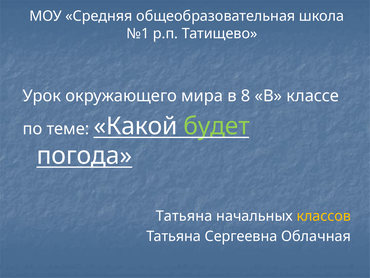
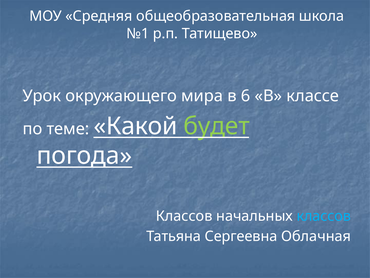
8: 8 -> 6 (246, 96)
Татьяна: Татьяна -> Классов (184, 216)
классов colour: yellow -> light blue (324, 216)
